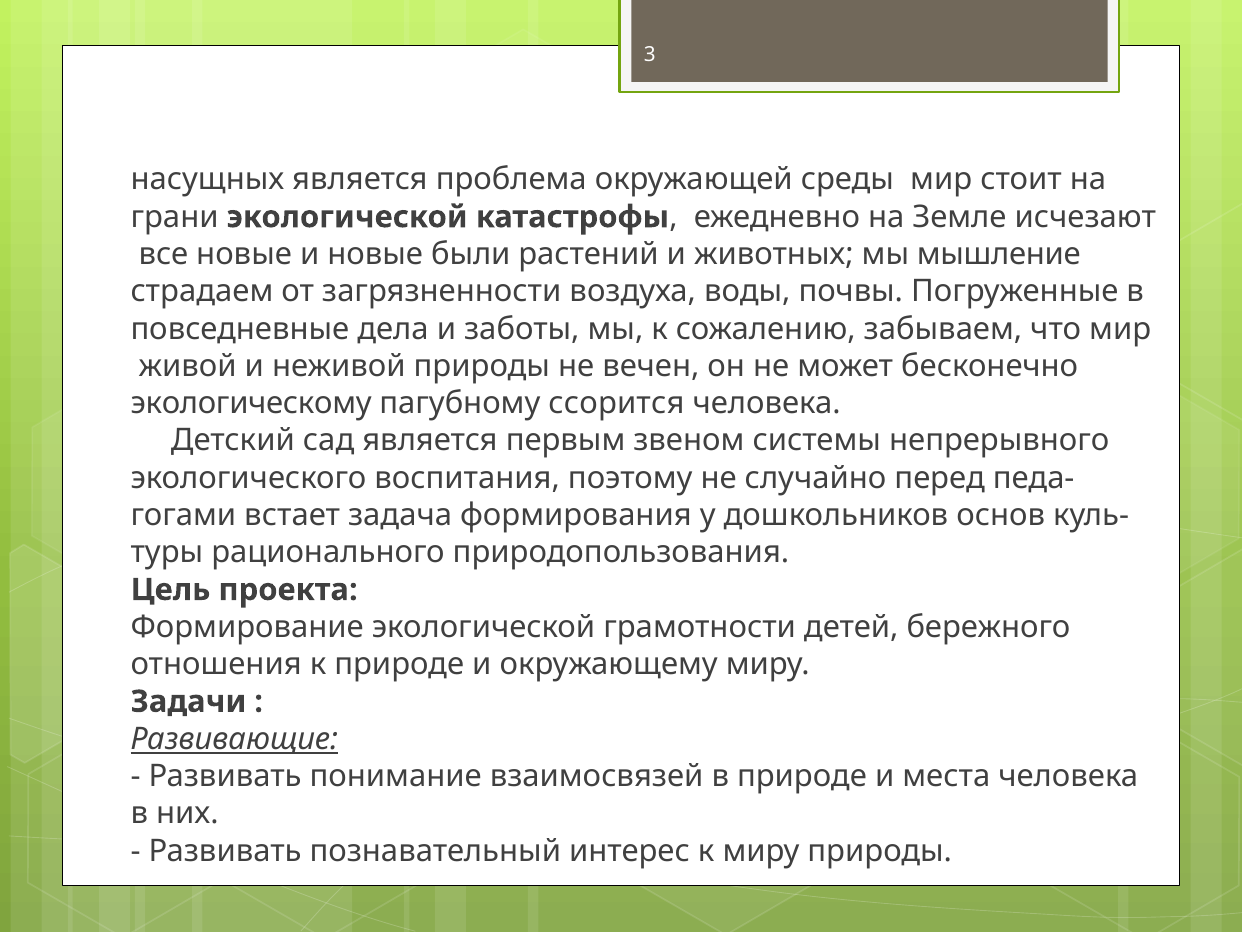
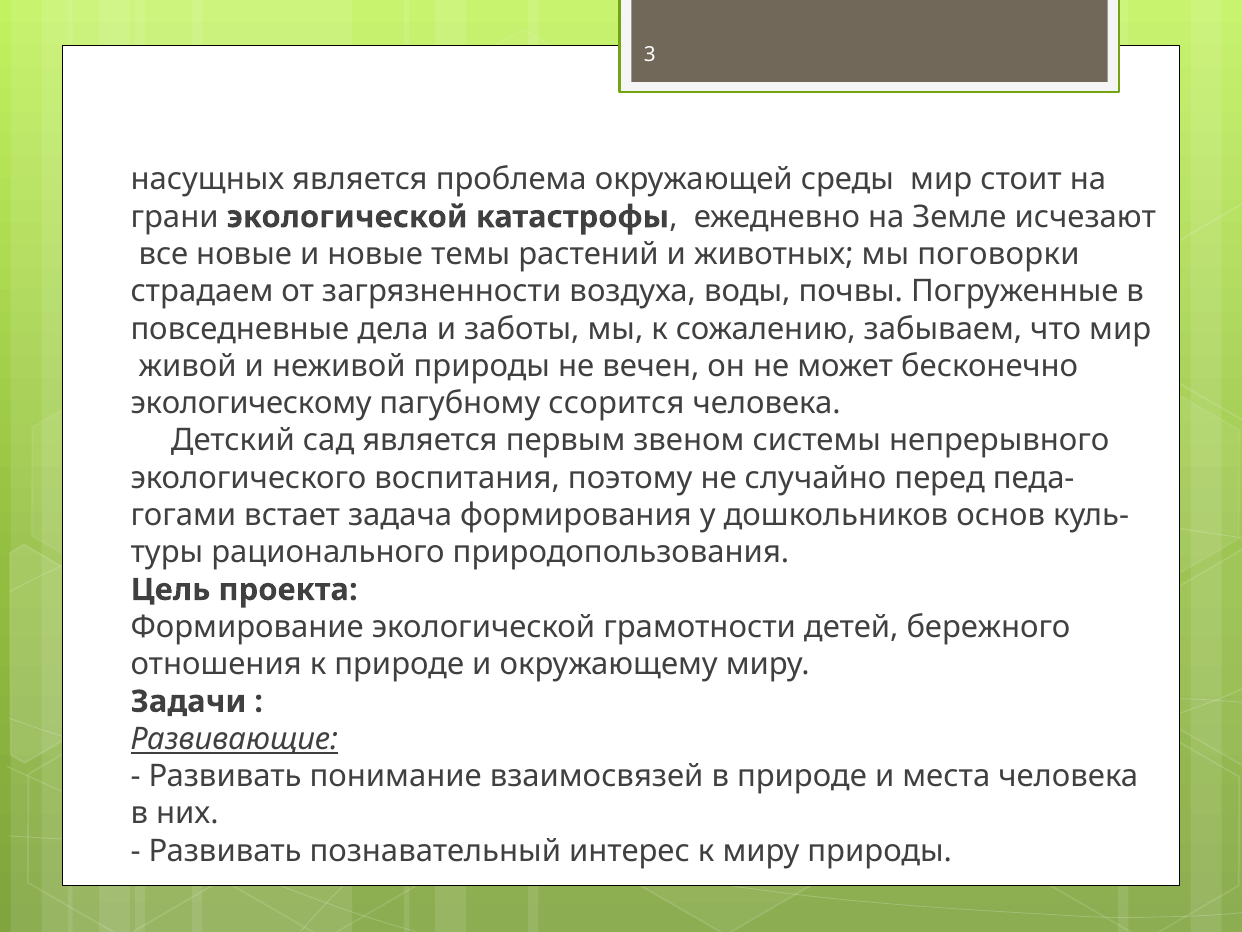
были: были -> темы (471, 254)
мышление: мышление -> поговорки (998, 254)
